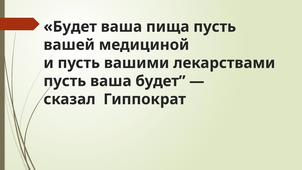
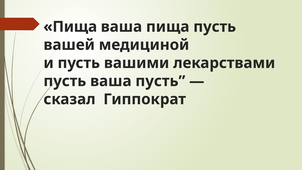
Будет: Будет -> Пища (70, 27)
ваша будет: будет -> пусть (160, 81)
